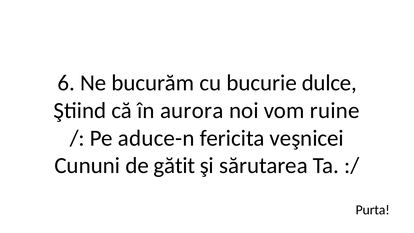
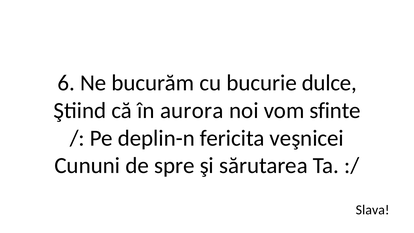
ruine: ruine -> sfinte (335, 110)
aduce-n: aduce-n -> deplin-n (156, 138)
gătit: gătit -> spre (174, 166)
Purta: Purta -> Slava (373, 210)
